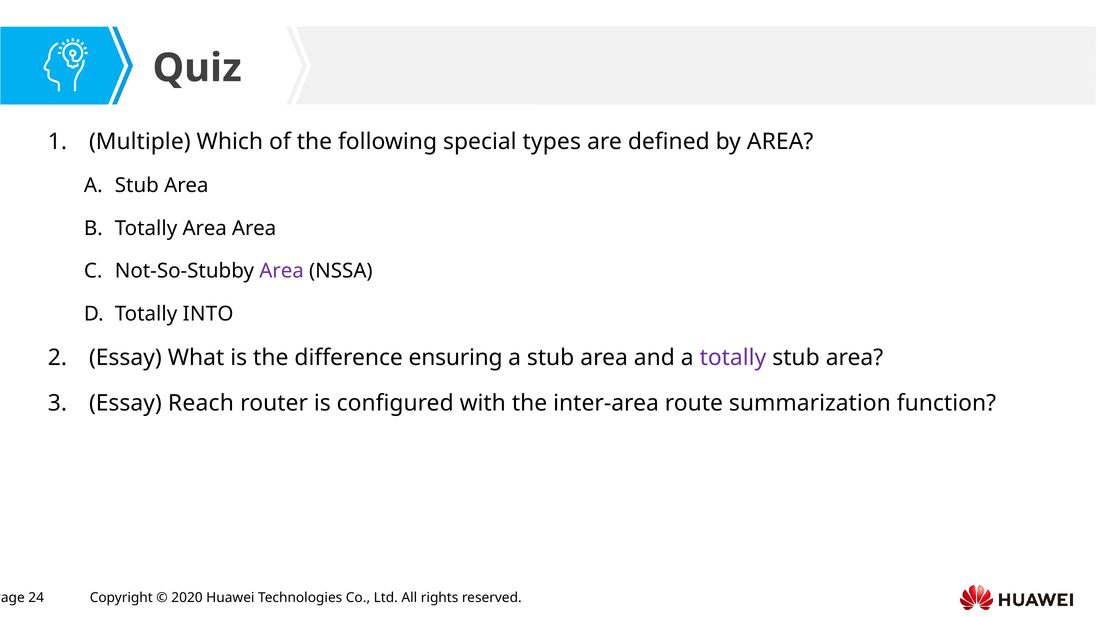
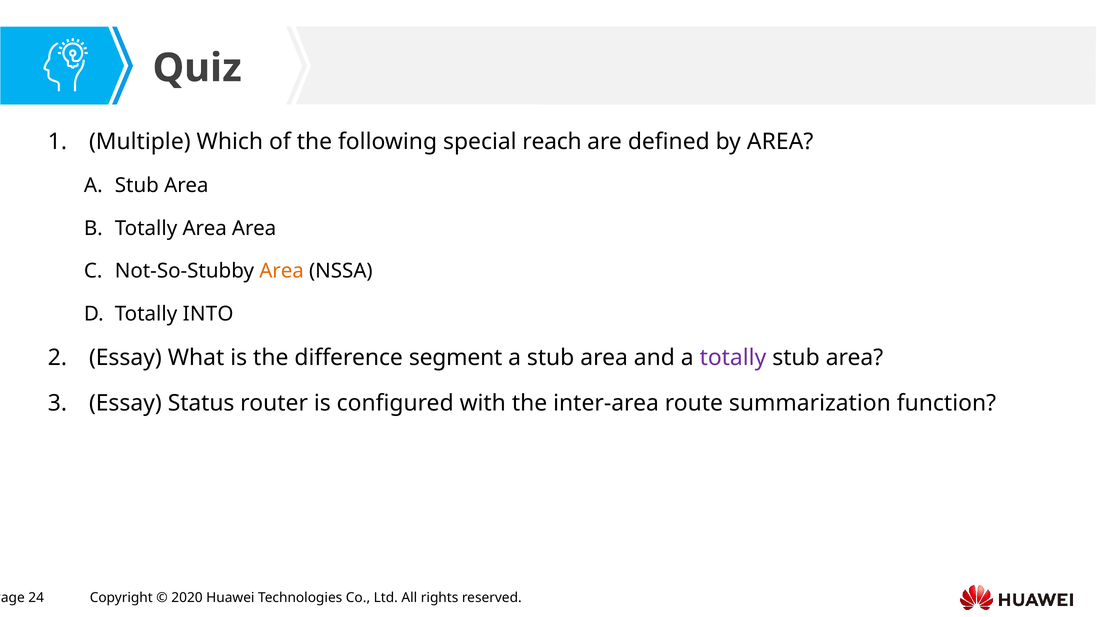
types: types -> reach (552, 142)
Area colour: purple -> orange (282, 271)
ensuring: ensuring -> segment (456, 358)
Reach: Reach -> Status (201, 403)
